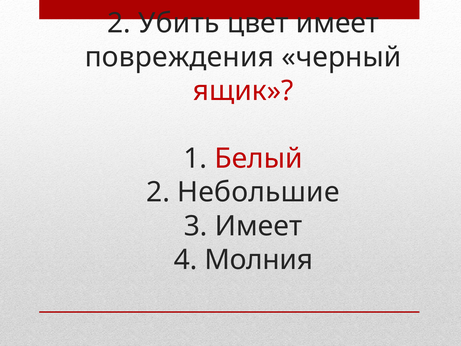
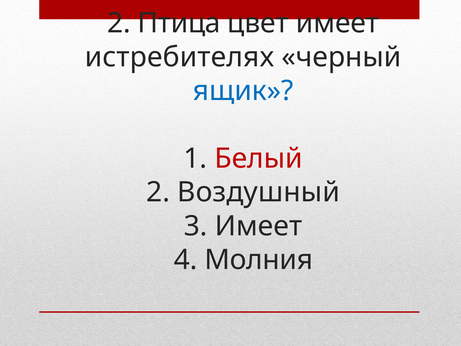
Убить: Убить -> Птица (179, 23)
повреждения: повреждения -> истребителях (179, 57)
ящик colour: red -> blue (243, 91)
Небольшие: Небольшие -> Воздушный (259, 192)
